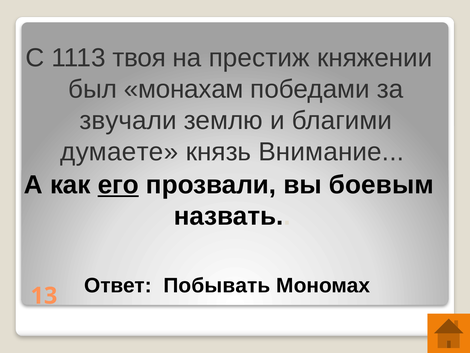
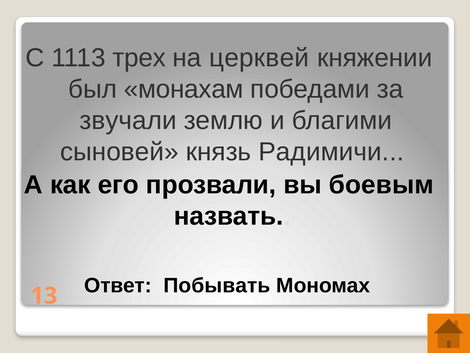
твоя: твоя -> трех (139, 58)
престиж: престиж -> церквей (259, 58)
думаете: думаете -> сыновей (119, 152)
Внимание: Внимание -> Радимичи (331, 152)
его underline: present -> none (118, 185)
